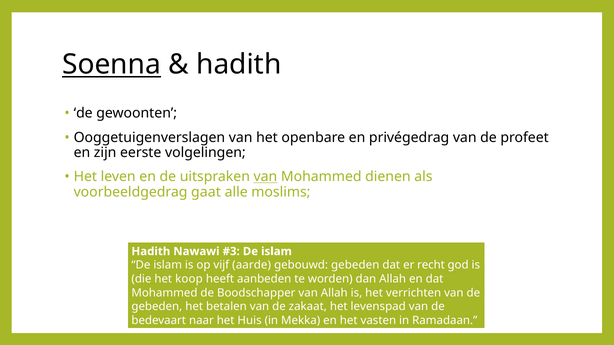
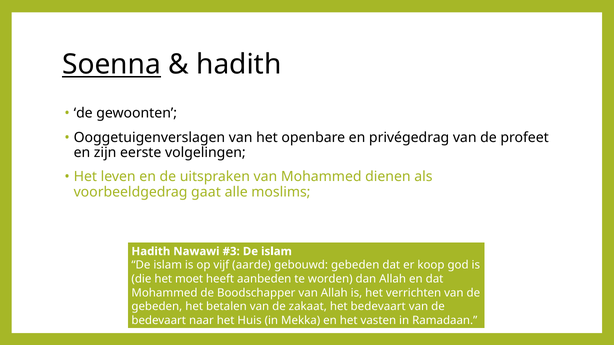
van underline: present -> none (265, 177)
recht: recht -> koop (431, 265)
koop: koop -> moet (189, 279)
het levenspad: levenspad -> bedevaart (378, 307)
